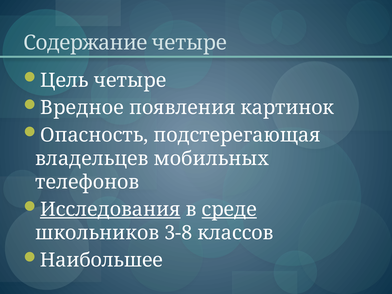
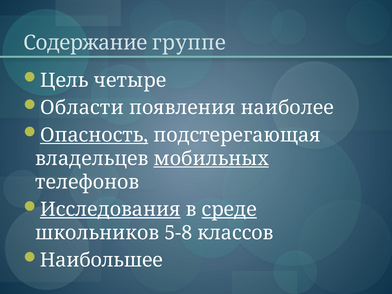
Содержание четыре: четыре -> группе (189, 43)
Вредное: Вредное -> Области (82, 108)
картинок: картинок -> наиболее (287, 108)
Опасность underline: none -> present (94, 135)
мобильных underline: none -> present (211, 159)
3-8: 3-8 -> 5-8 (178, 233)
